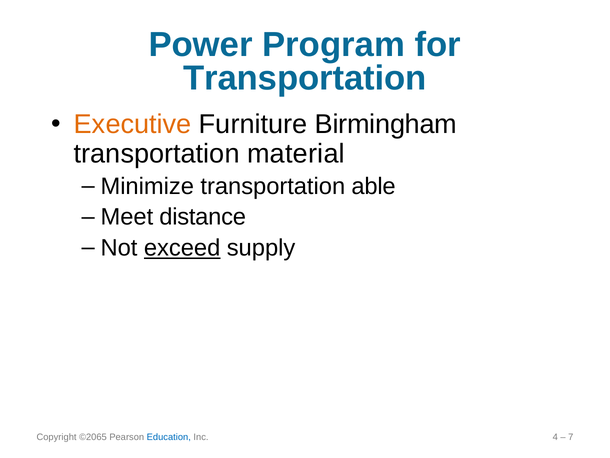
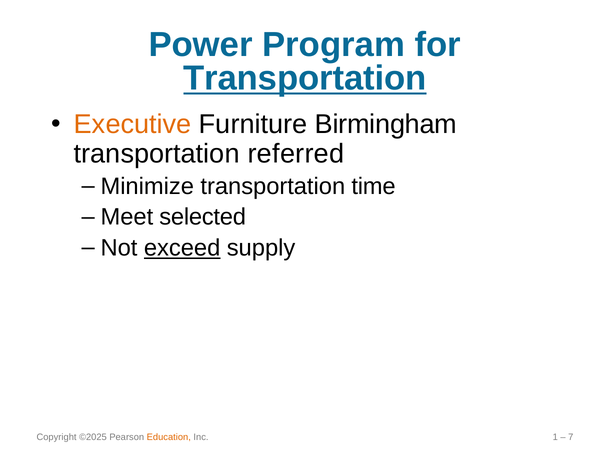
Transportation underline: none -> present (305, 78)
material: material -> referred (296, 154)
able: able -> time (374, 186)
distance: distance -> selected (203, 217)
©2065: ©2065 -> ©2025 (93, 437)
Education colour: blue -> orange (169, 437)
4: 4 -> 1 (555, 437)
